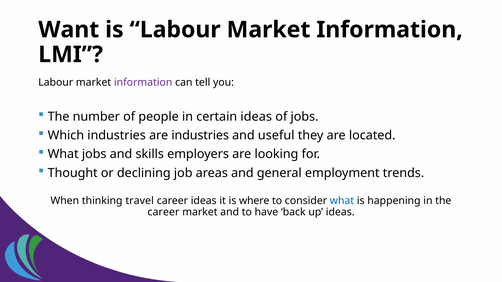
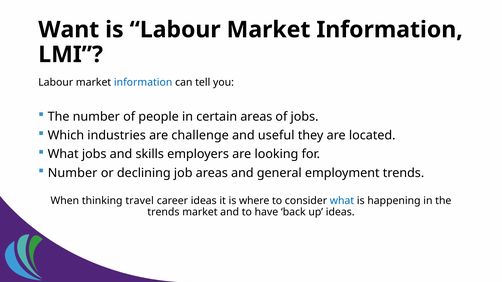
information colour: purple -> blue (143, 83)
certain ideas: ideas -> areas (256, 117)
are industries: industries -> challenge (200, 136)
Thought: Thought -> Number (73, 173)
career: career -> trends (163, 212)
